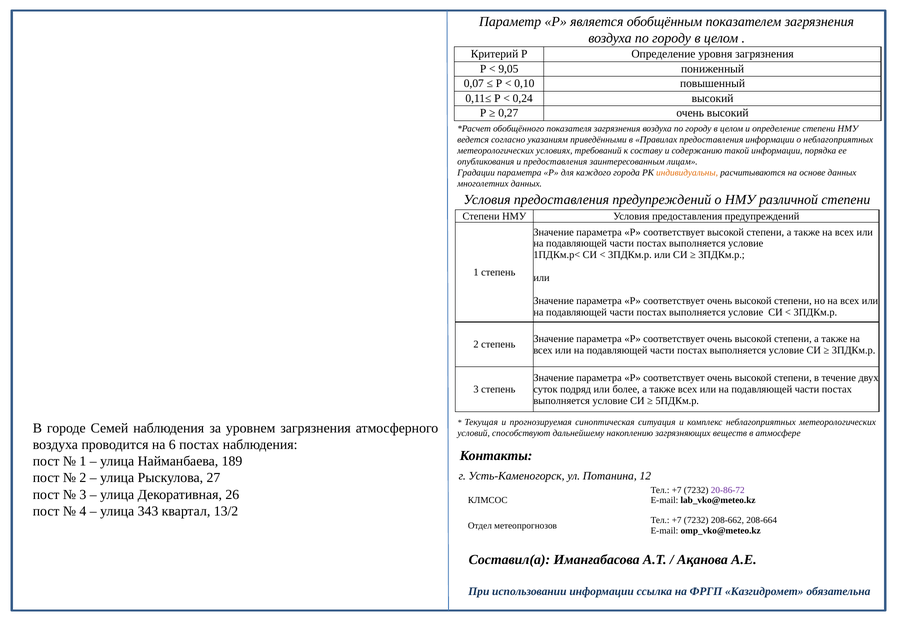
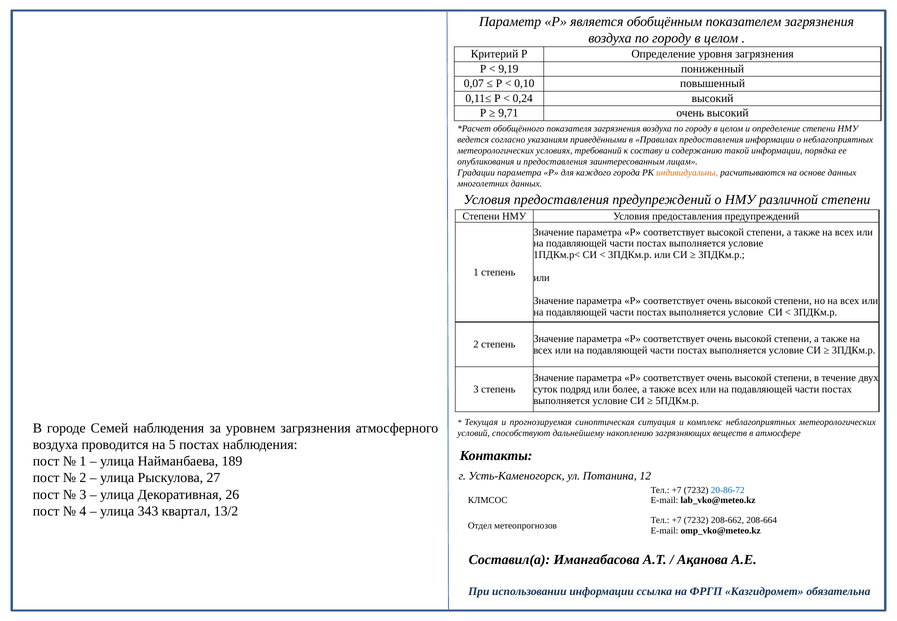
9,05: 9,05 -> 9,19 (508, 69)
0,27: 0,27 -> 9,71 (508, 113)
6: 6 -> 5 (172, 445)
20-86-72 colour: purple -> blue (728, 490)
